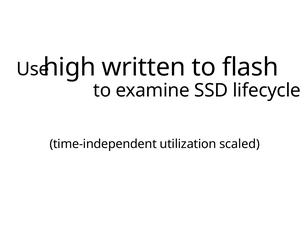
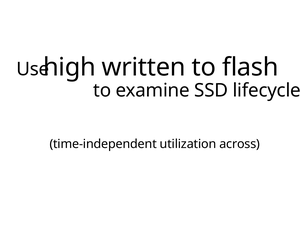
scaled: scaled -> across (240, 144)
